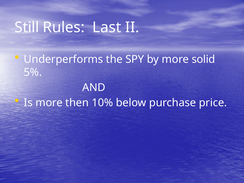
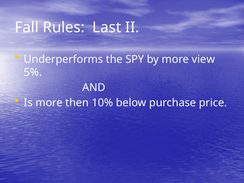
Still: Still -> Fall (27, 27)
solid: solid -> view (203, 59)
